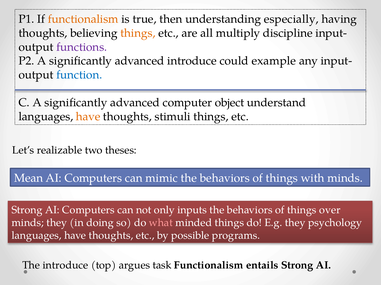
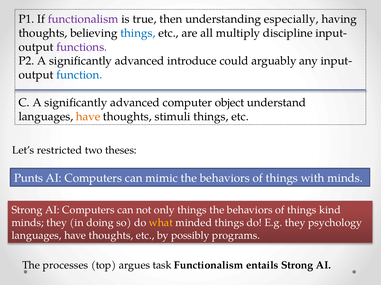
functionalism colour: orange -> purple (83, 19)
things colour: orange -> blue (138, 33)
example: example -> arguably (274, 61)
realizable: realizable -> restricted (59, 150)
Mean: Mean -> Punts (29, 179)
only inputs: inputs -> things (192, 210)
over: over -> kind (330, 210)
what colour: pink -> yellow (161, 223)
possible: possible -> possibly (190, 236)
The introduce: introduce -> processes (65, 266)
